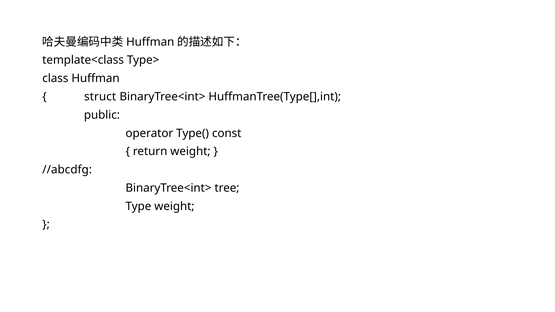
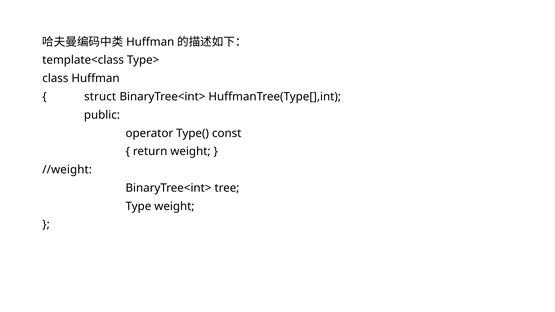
//abcdfg: //abcdfg -> //weight (67, 170)
